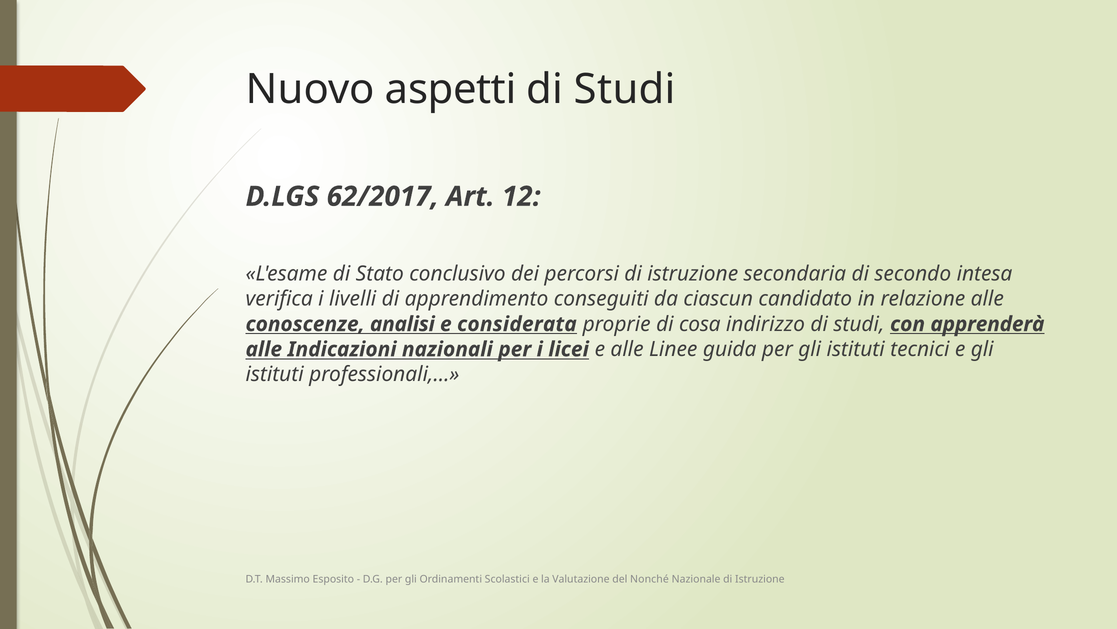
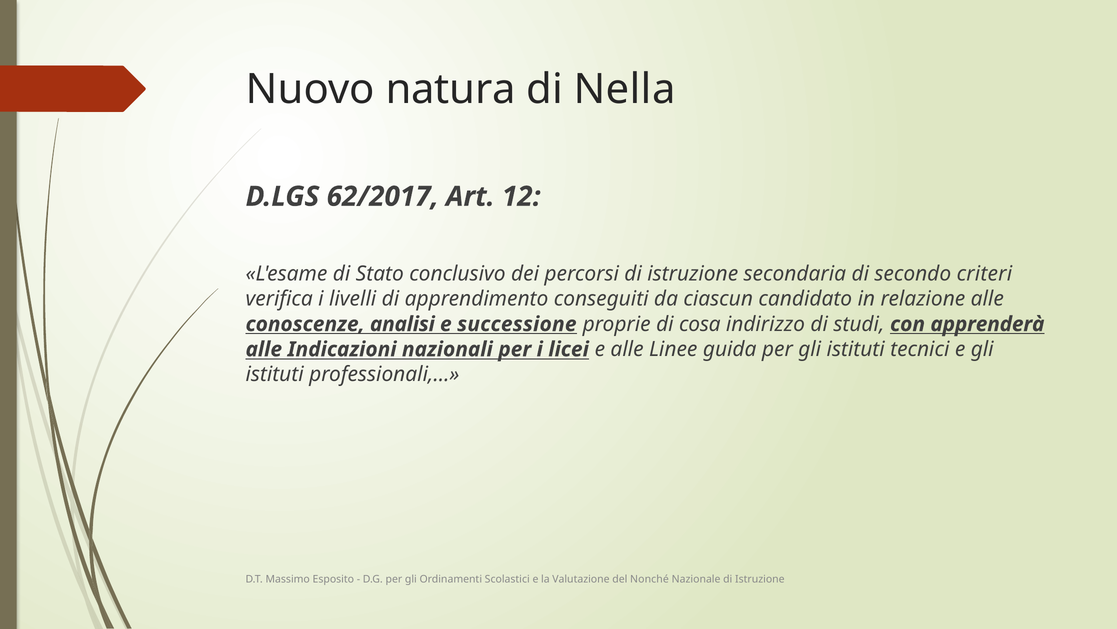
aspetti: aspetti -> natura (451, 89)
Studi: Studi -> Nella (625, 89)
intesa: intesa -> criteri (984, 274)
considerata: considerata -> successione (517, 324)
